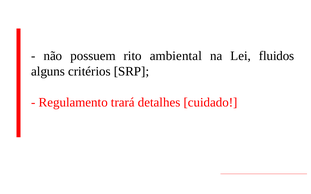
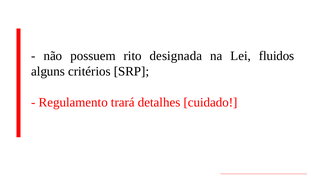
ambiental: ambiental -> designada (176, 56)
